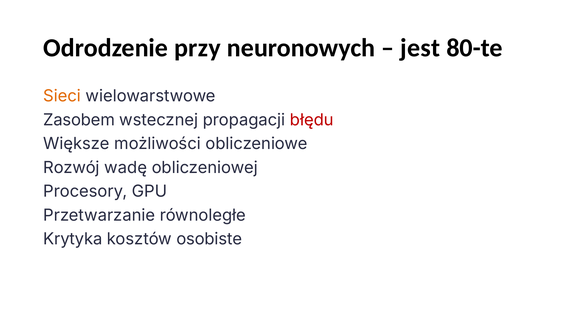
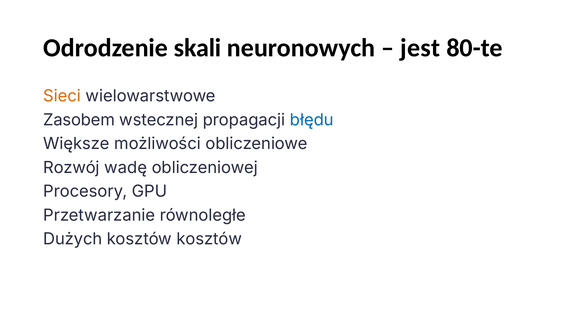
przy: przy -> skali (198, 48)
błędu colour: red -> blue (312, 120)
Krytyka: Krytyka -> Dużych (73, 239)
kosztów osobiste: osobiste -> kosztów (209, 239)
